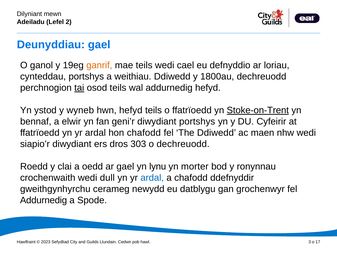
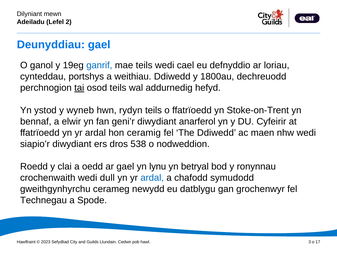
ganrif colour: orange -> blue (99, 65)
hwn hefyd: hefyd -> rydyn (131, 110)
Stoke-on-Trent underline: present -> none (258, 110)
diwydiant portshys: portshys -> anarferol (197, 121)
hon chafodd: chafodd -> ceramig (144, 133)
303: 303 -> 538 (138, 144)
o dechreuodd: dechreuodd -> nodweddion (183, 144)
morter: morter -> betryal (195, 166)
ddefnyddir: ddefnyddir -> symudodd (232, 178)
Addurnedig: Addurnedig -> Technegau (44, 200)
